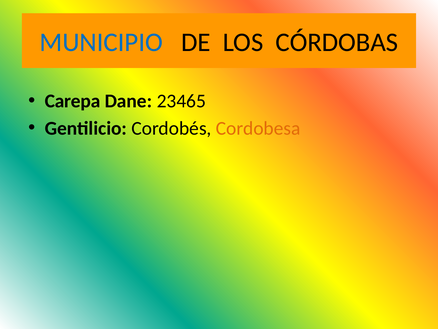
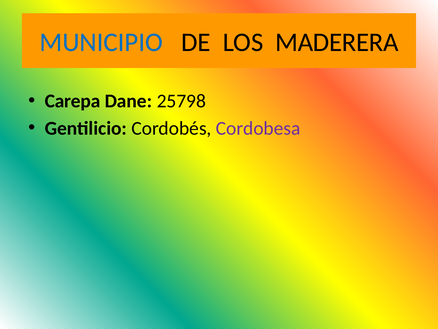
CÓRDOBAS: CÓRDOBAS -> MADERERA (337, 42)
23465: 23465 -> 25798 (181, 101)
Cordobesa colour: orange -> purple (258, 128)
